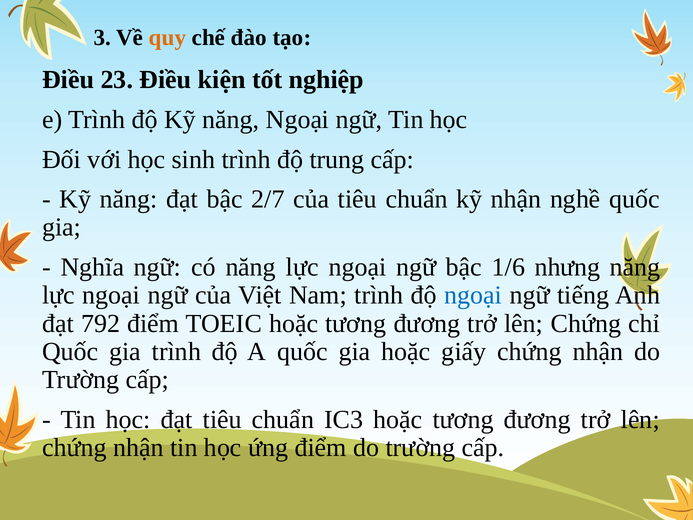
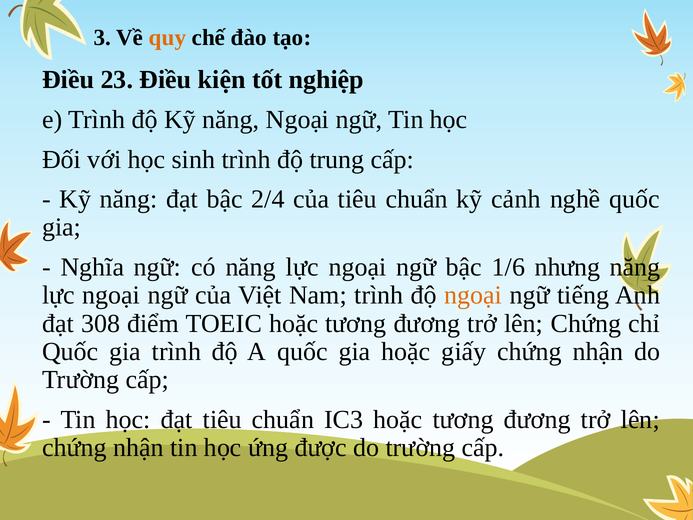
2/7: 2/7 -> 2/4 (268, 199)
kỹ nhận: nhận -> cảnh (516, 199)
ngoại colour: blue -> orange (473, 295)
792: 792 -> 308 (101, 323)
ứng điểm: điểm -> được (321, 447)
